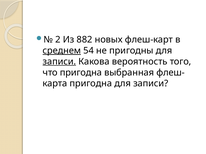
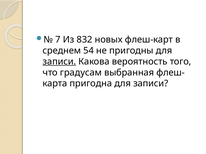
2: 2 -> 7 (58, 40)
882: 882 -> 832 (84, 40)
среднем underline: present -> none (62, 51)
что пригодна: пригодна -> градусам (81, 73)
